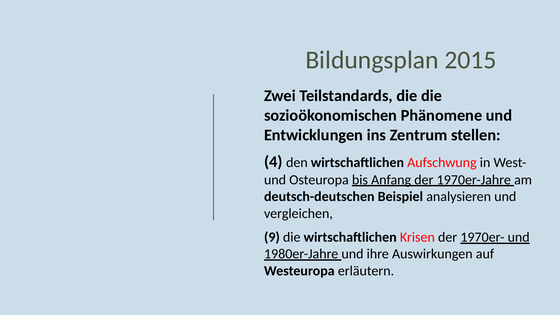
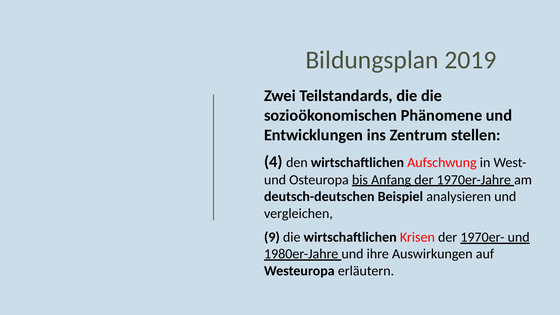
2015: 2015 -> 2019 (470, 60)
